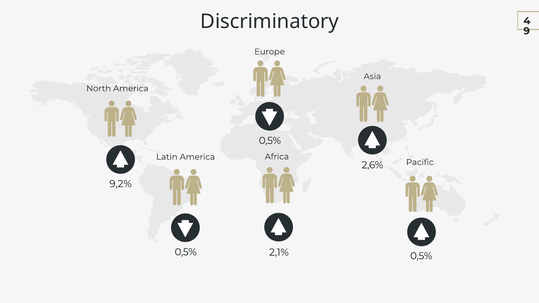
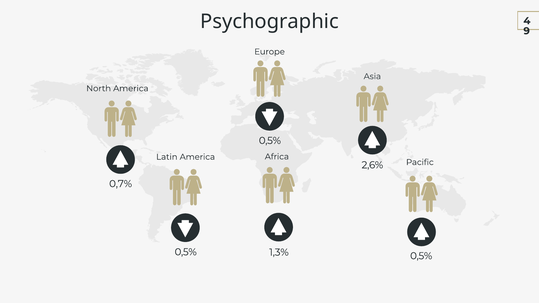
Discriminatory: Discriminatory -> Psychographic (270, 21)
9,2%: 9,2% -> 0,7% (121, 184)
2,1%: 2,1% -> 1,3% (279, 252)
